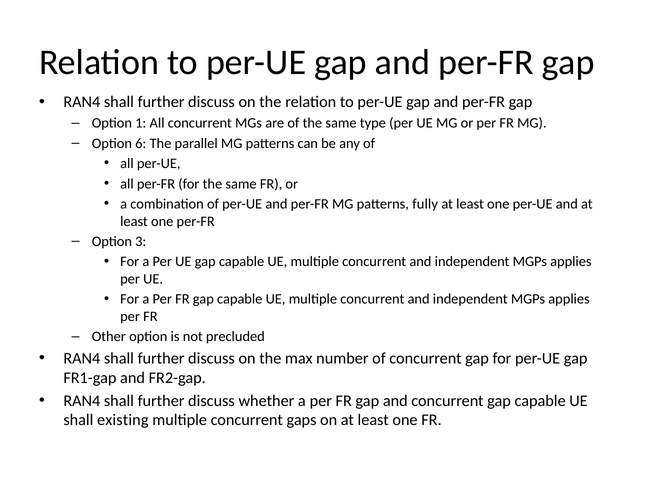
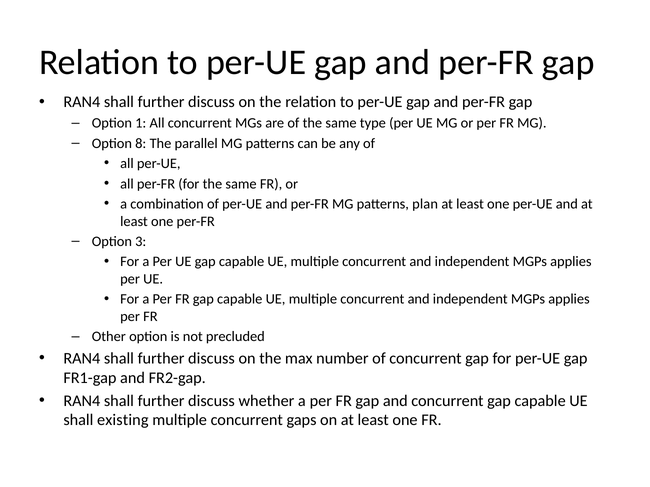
6: 6 -> 8 (141, 144)
fully: fully -> plan (425, 204)
